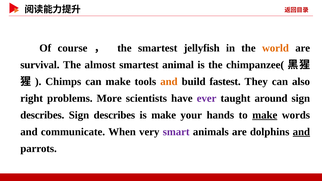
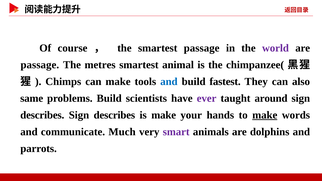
smartest jellyfish: jellyfish -> passage (202, 48)
world colour: orange -> purple (275, 48)
survival: survival -> passage (40, 65)
almost: almost -> metres (100, 65)
and colour: orange -> blue (169, 82)
right: right -> same (32, 98)
problems More: More -> Build (109, 98)
When: When -> Much (122, 132)
and underline: present -> none (301, 132)
